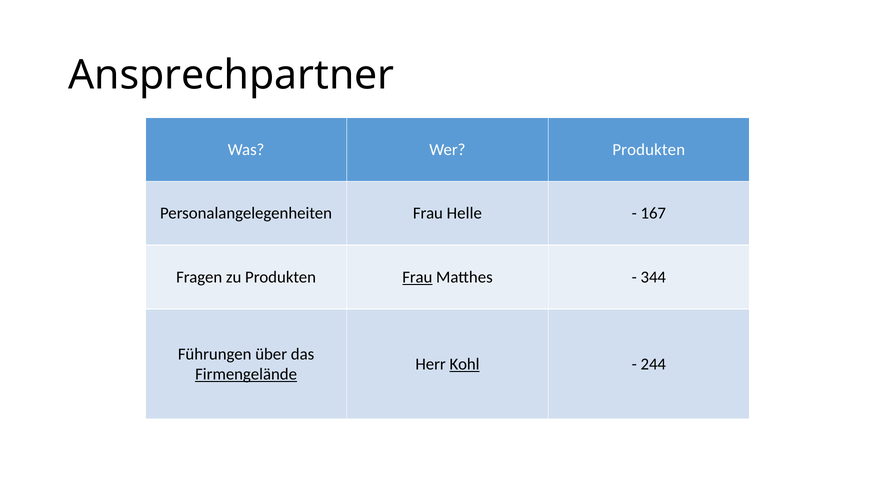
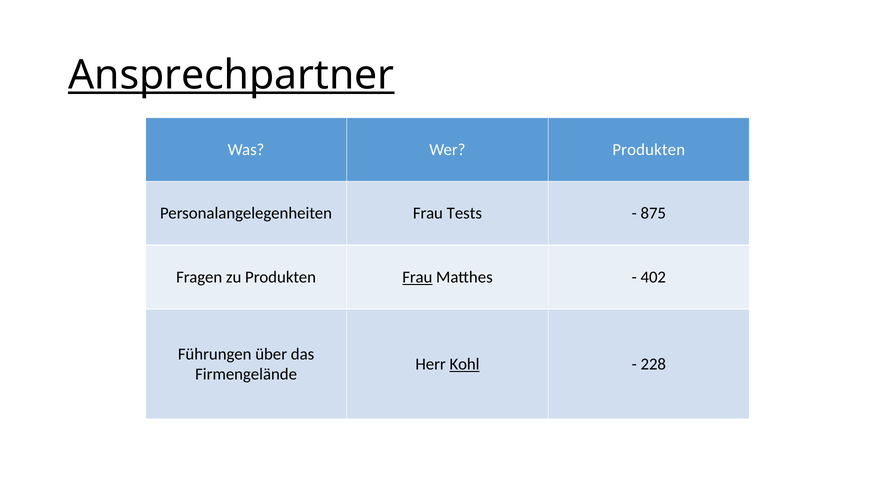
Ansprechpartner underline: none -> present (231, 75)
Helle: Helle -> Tests (464, 214)
167: 167 -> 875 (653, 214)
344: 344 -> 402 (653, 277)
244: 244 -> 228 (653, 365)
Firmengelände underline: present -> none (246, 375)
